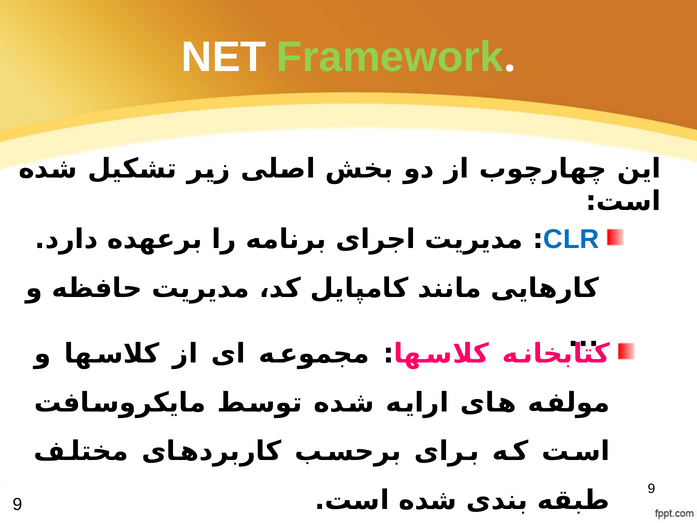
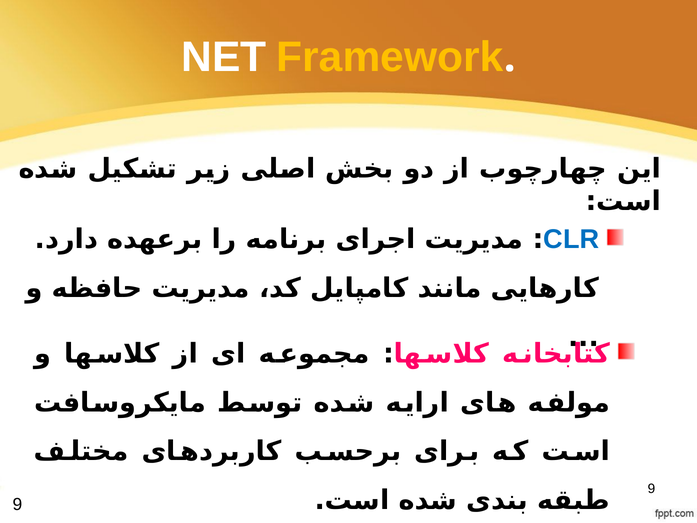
Framework colour: light green -> yellow (390, 57)
